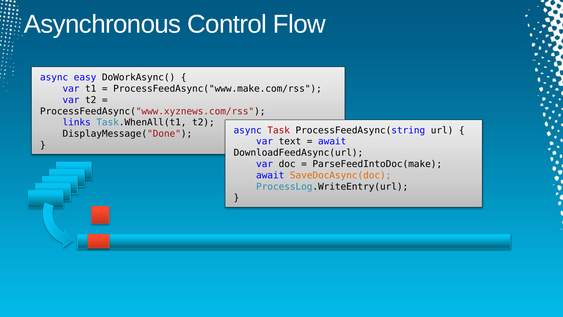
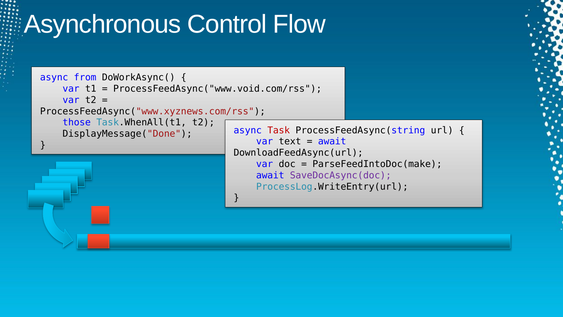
easy: easy -> from (85, 77)
ProcessFeedAsync("www.make.com/rss: ProcessFeedAsync("www.make.com/rss -> ProcessFeedAsync("www.void.com/rss (218, 89)
links: links -> those (77, 122)
SaveDocAsync(doc colour: orange -> purple (341, 175)
